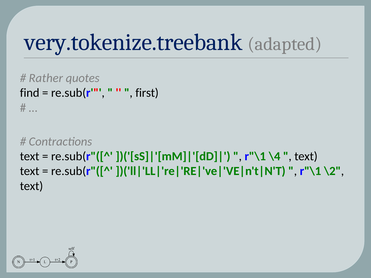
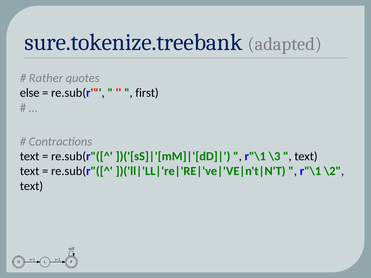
very.tokenize.treebank: very.tokenize.treebank -> sure.tokenize.treebank (133, 42)
find: find -> else (30, 93)
\4: \4 -> \3 (275, 156)
